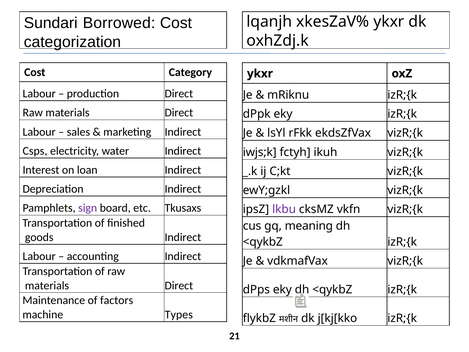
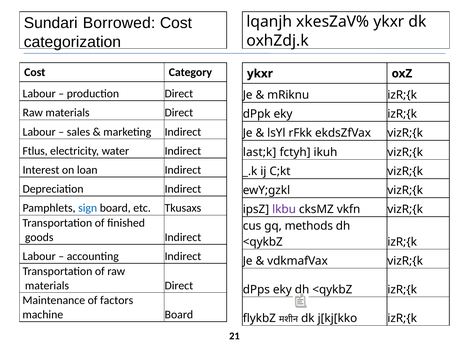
Csps: Csps -> Ftlus (35, 151)
iwjs;k: iwjs;k -> last;k (260, 152)
sign colour: purple -> blue (88, 208)
meaning: meaning -> methods (309, 226)
machine Types: Types -> Board (179, 314)
